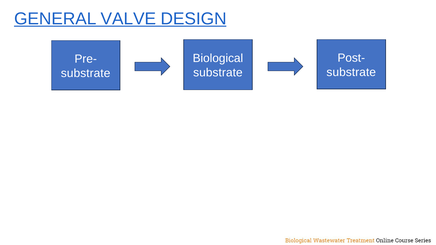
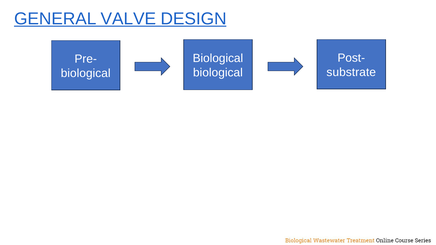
substrate: substrate -> biological (218, 73)
substrate: substrate -> biological (86, 73)
